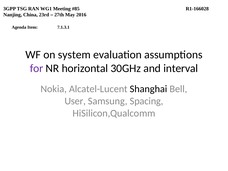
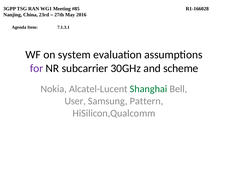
horizontal: horizontal -> subcarrier (85, 68)
interval: interval -> scheme (181, 68)
Shanghai colour: black -> green (149, 89)
Spacing: Spacing -> Pattern (147, 101)
